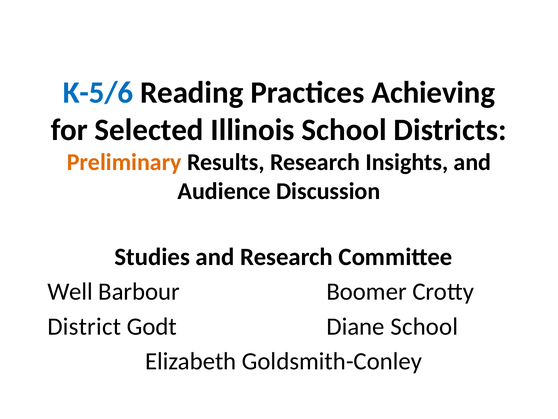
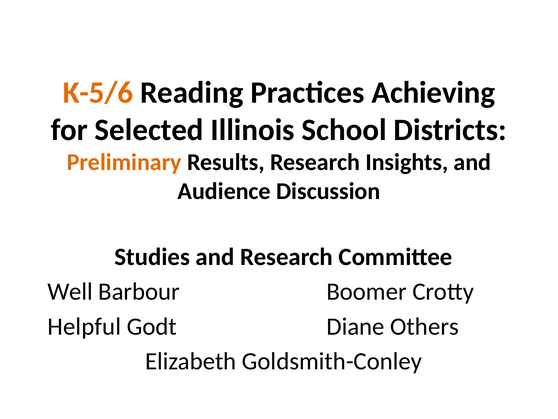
K-5/6 colour: blue -> orange (98, 93)
District: District -> Helpful (84, 326)
Diane School: School -> Others (424, 326)
